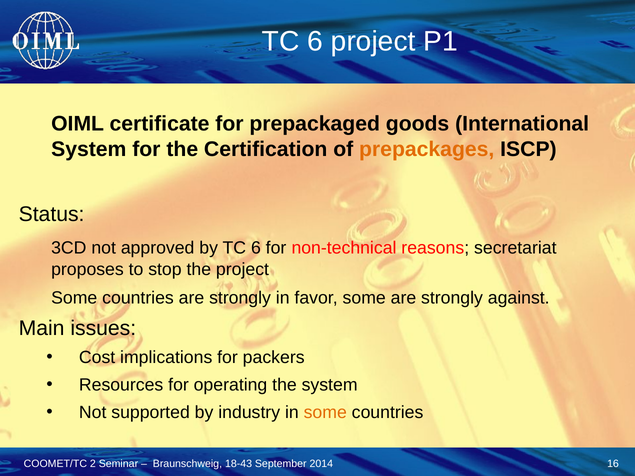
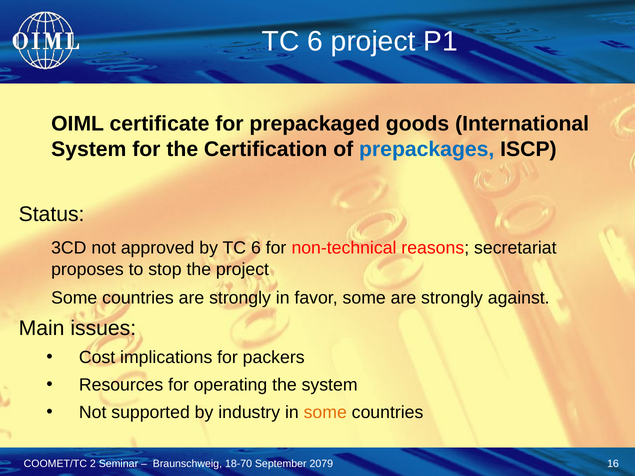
prepackages colour: orange -> blue (427, 149)
18-43: 18-43 -> 18-70 (239, 464)
2014: 2014 -> 2079 (321, 464)
